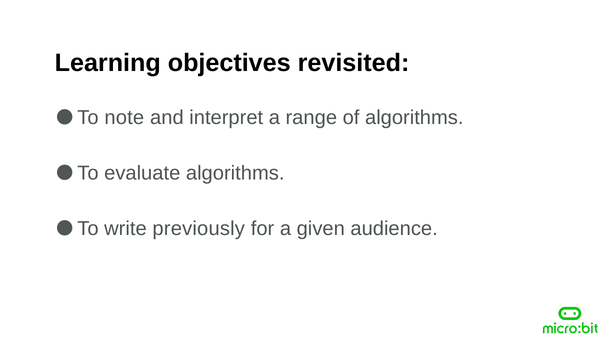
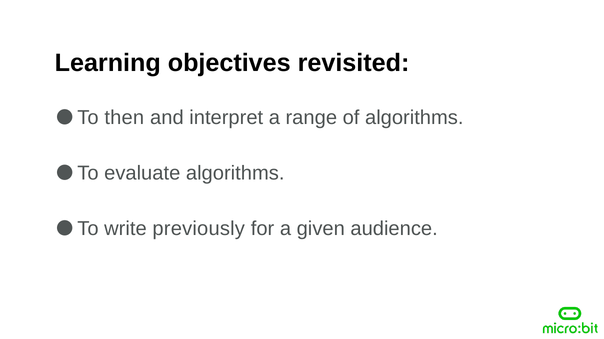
note: note -> then (124, 118)
